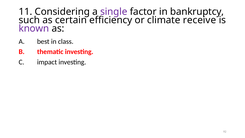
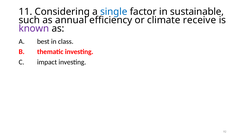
single colour: purple -> blue (114, 12)
bankruptcy: bankruptcy -> sustainable (197, 12)
certain: certain -> annual (71, 20)
